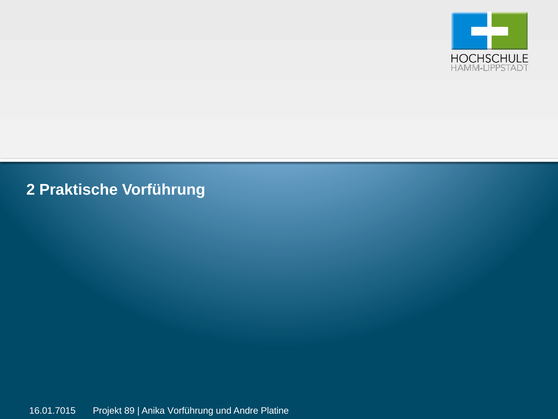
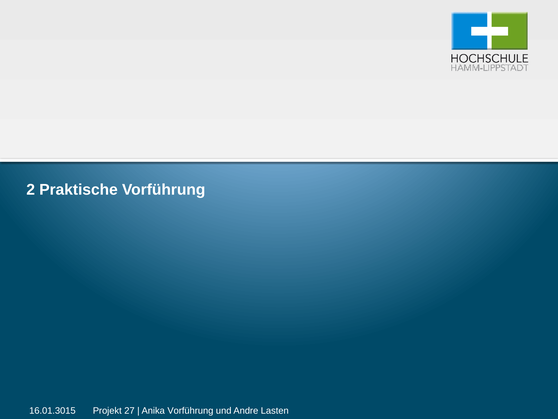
16.01.7015: 16.01.7015 -> 16.01.3015 (52, 410)
89: 89 -> 27 (129, 410)
Platine: Platine -> Lasten (275, 410)
